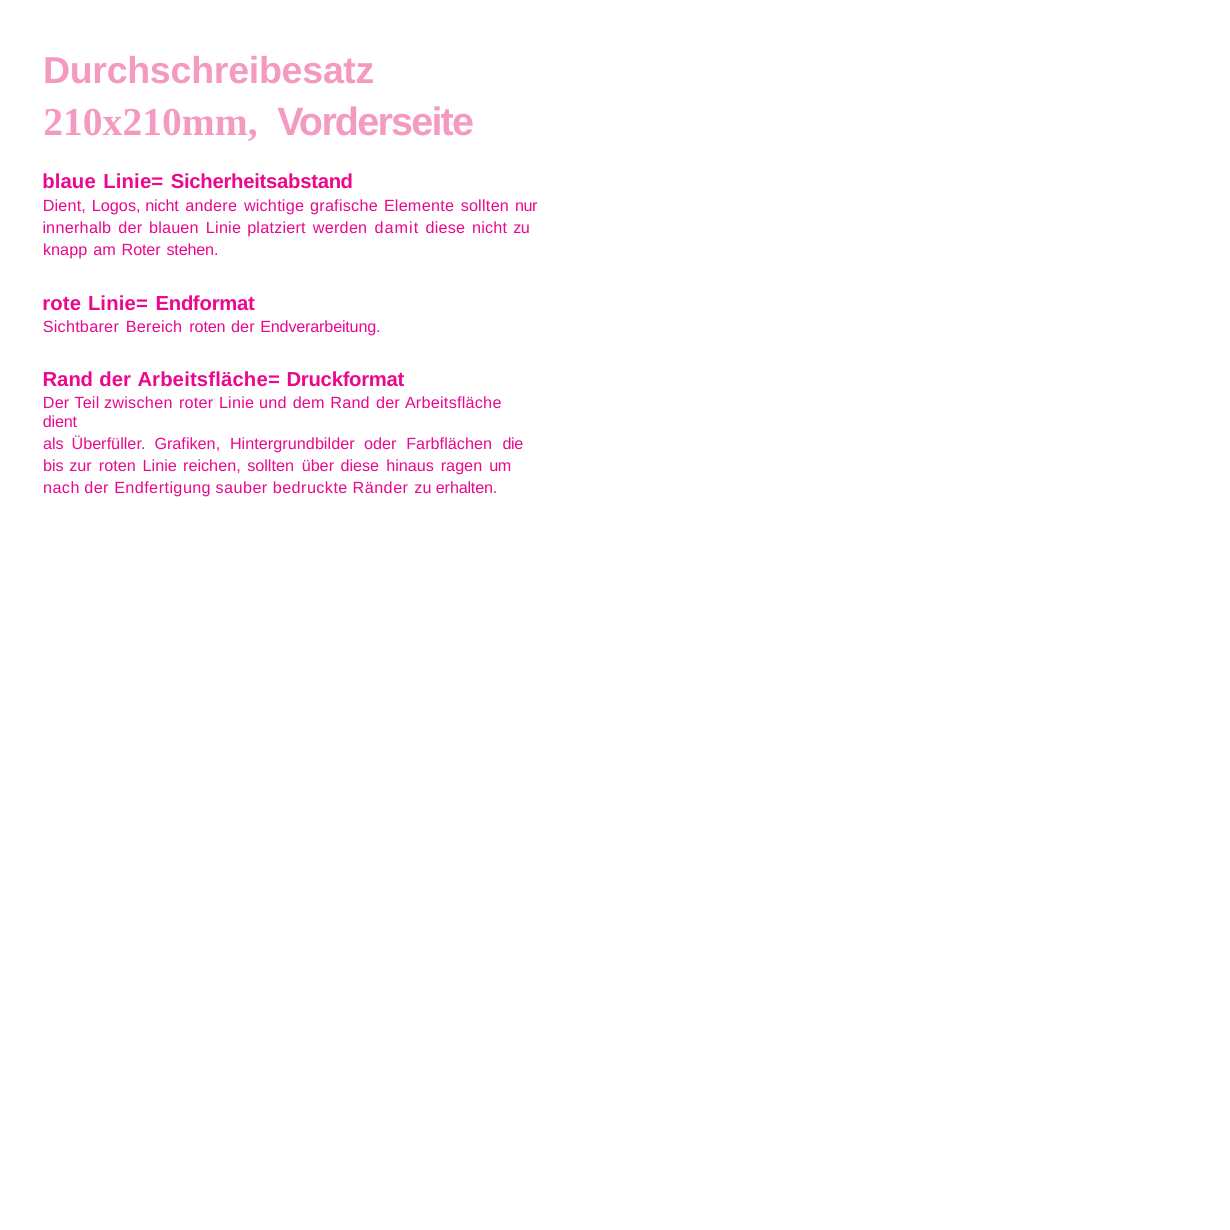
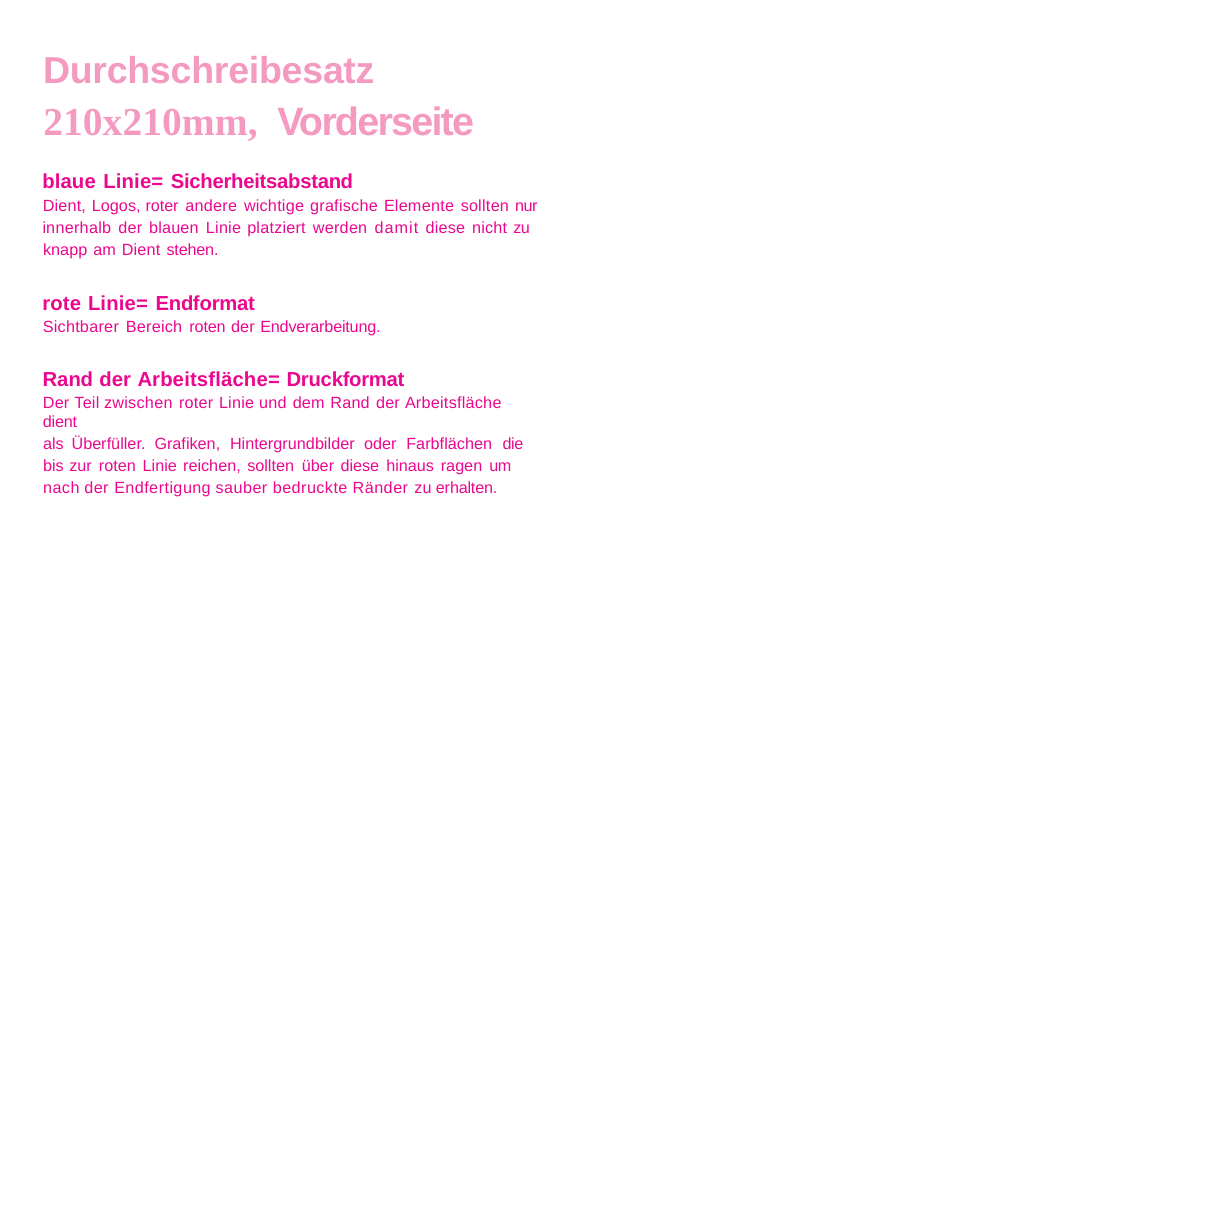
Logos nicht: nicht -> roter (162, 206)
am Roter: Roter -> Dient (141, 250)
